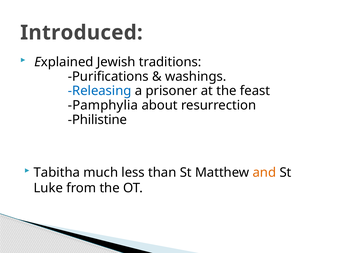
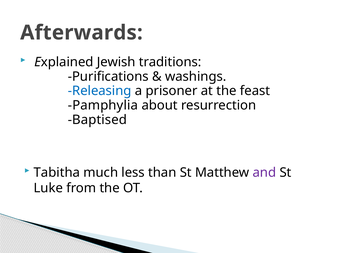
Introduced: Introduced -> Afterwards (81, 33)
Philistine: Philistine -> Baptised (97, 120)
and colour: orange -> purple (264, 172)
